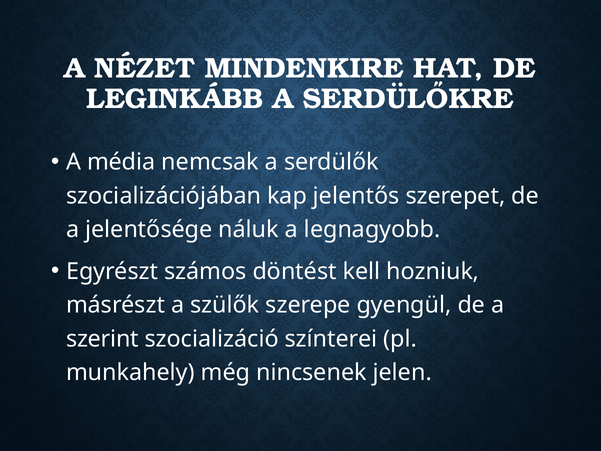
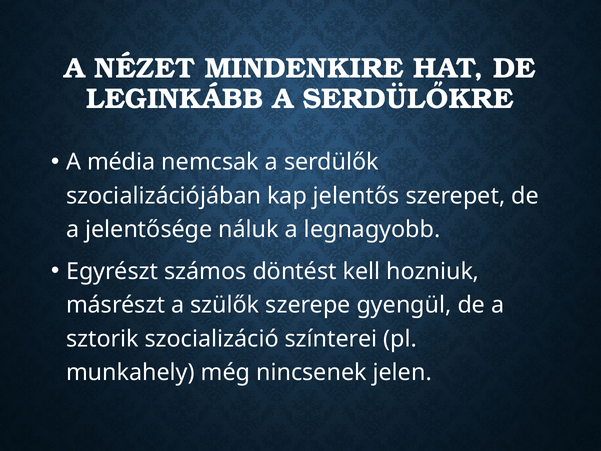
szerint: szerint -> sztorik (102, 339)
